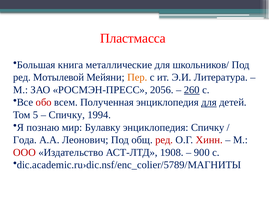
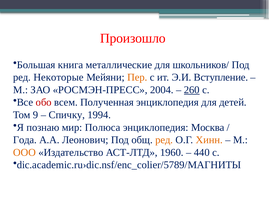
Пластмасса: Пластмасса -> Произошло (133, 38)
Мотылевой: Мотылевой -> Некоторые (59, 78)
Литература: Литература -> Вступление (221, 78)
2056: 2056 -> 2004 (162, 90)
для underline: present -> none (209, 103)
5: 5 -> 9 (36, 115)
Булавку: Булавку -> Полюса (103, 128)
энциклопедия Спичку: Спичку -> Москва (208, 128)
ред colour: red -> orange (164, 140)
Хинн colour: red -> orange (209, 140)
ООО colour: red -> orange (25, 153)
1908: 1908 -> 1960 (172, 153)
900: 900 -> 440 (202, 153)
